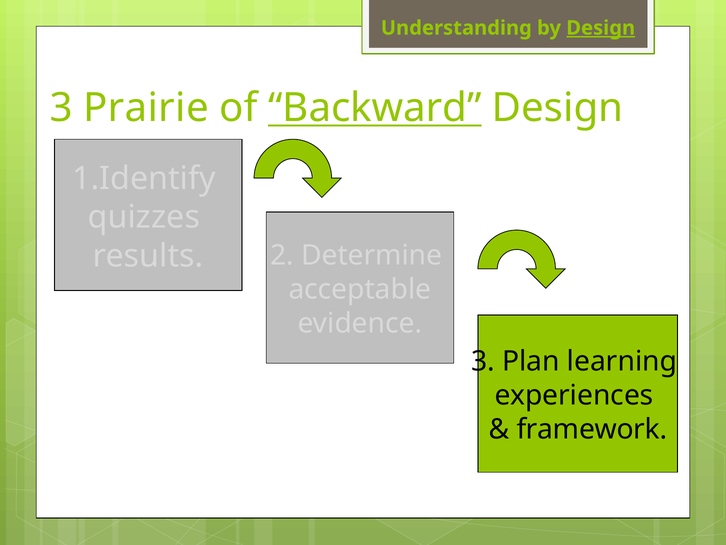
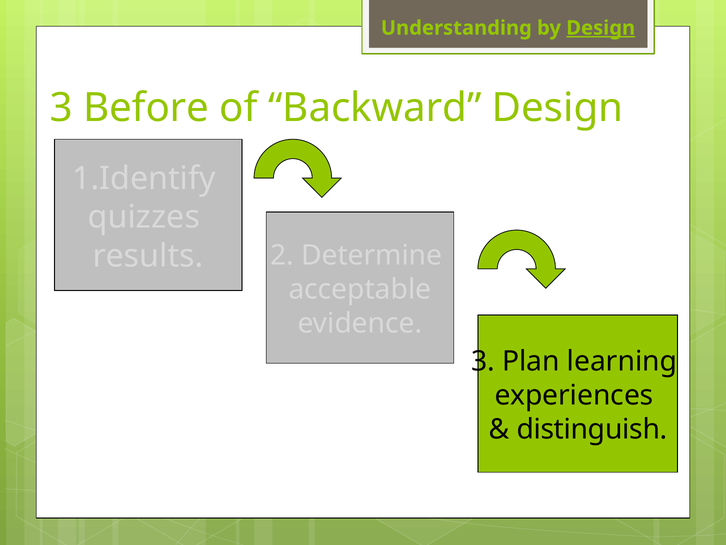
Prairie: Prairie -> Before (146, 108)
Backward underline: present -> none (375, 108)
framework: framework -> distinguish (592, 429)
